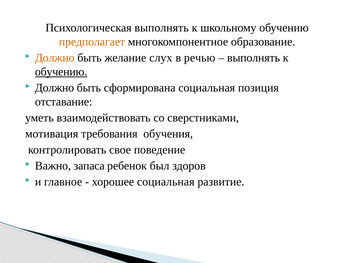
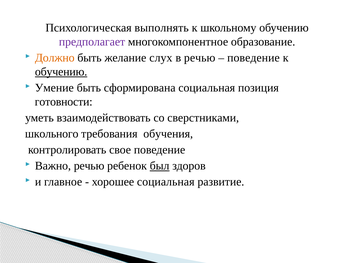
предполагает colour: orange -> purple (92, 42)
выполнять: выполнять -> поведение (253, 58)
Должно: Должно -> Умение (54, 88)
отставание: отставание -> готовности (64, 102)
мотивация: мотивация -> школьного (52, 134)
Важно запаса: запаса -> речью (89, 165)
был underline: none -> present (160, 165)
